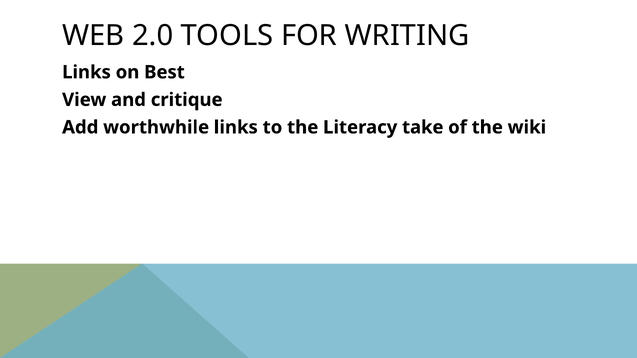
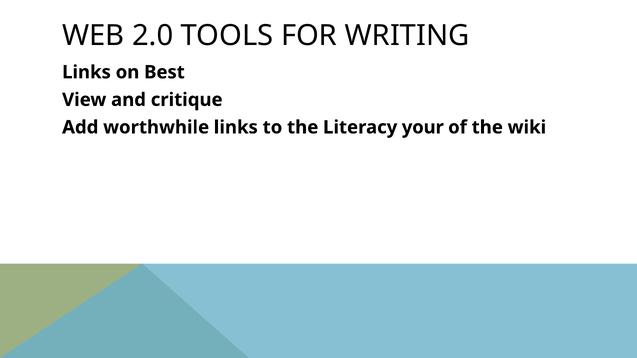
take: take -> your (423, 127)
